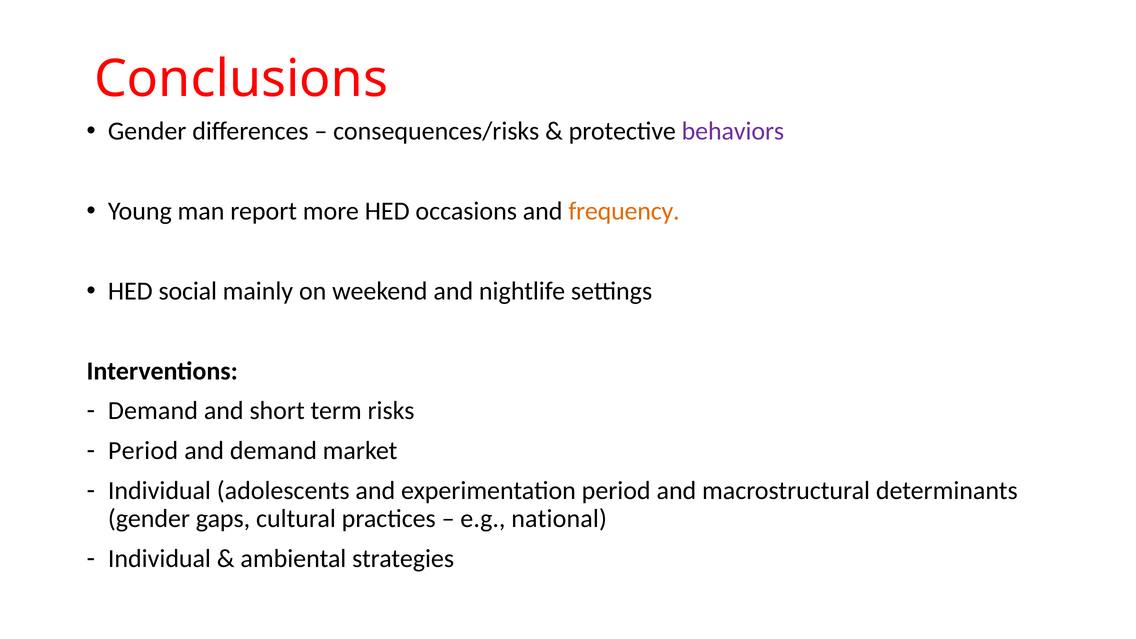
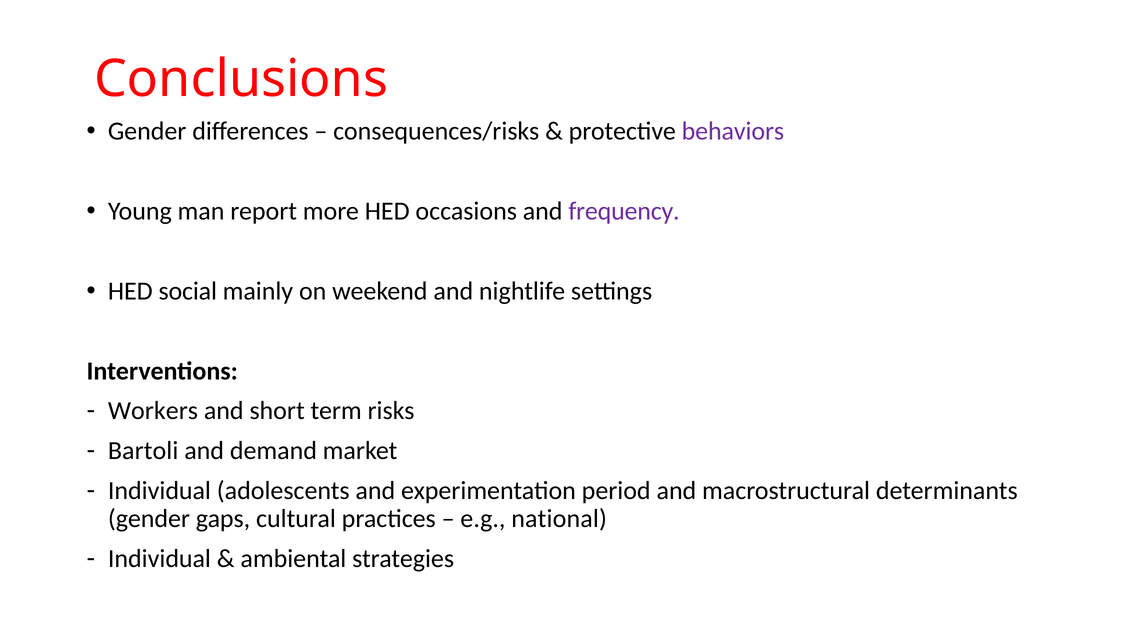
frequency colour: orange -> purple (624, 211)
Demand: Demand -> Workers (153, 411)
Period: Period -> Bartoli (143, 451)
